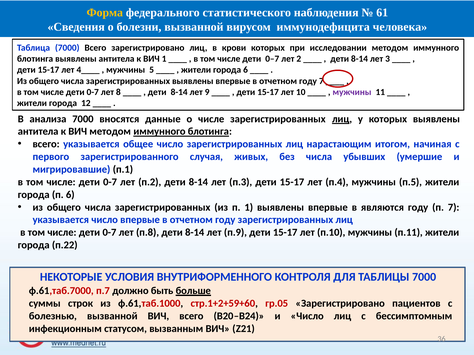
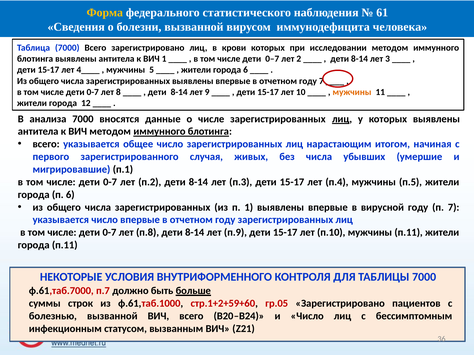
мужчины colour: purple -> orange (352, 92)
являются: являются -> вирусной (383, 208)
города п.22: п.22 -> п.11 (65, 245)
